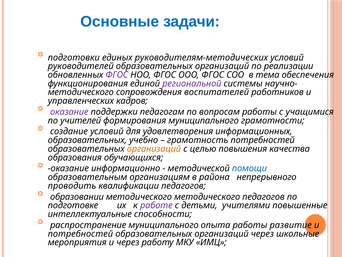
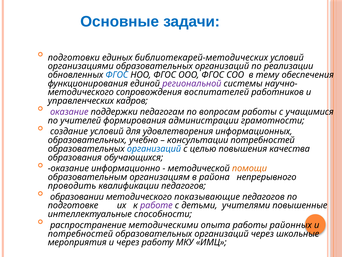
руководителям-методических: руководителям-методических -> библиотекарей-методических (201, 57)
руководителей: руководителей -> организациями (81, 66)
ФГОС colour: purple -> blue (117, 75)
тема: тема -> тему (268, 75)
формирования муниципального: муниципального -> администрации (204, 120)
грамотность: грамотность -> консультации (198, 140)
организаций colour: orange -> blue (154, 149)
помощи colour: blue -> orange (250, 168)
методического методического: методического -> показывающие (207, 196)
распространение муниципального: муниципального -> методическими (163, 225)
развитие: развитие -> районных (291, 225)
